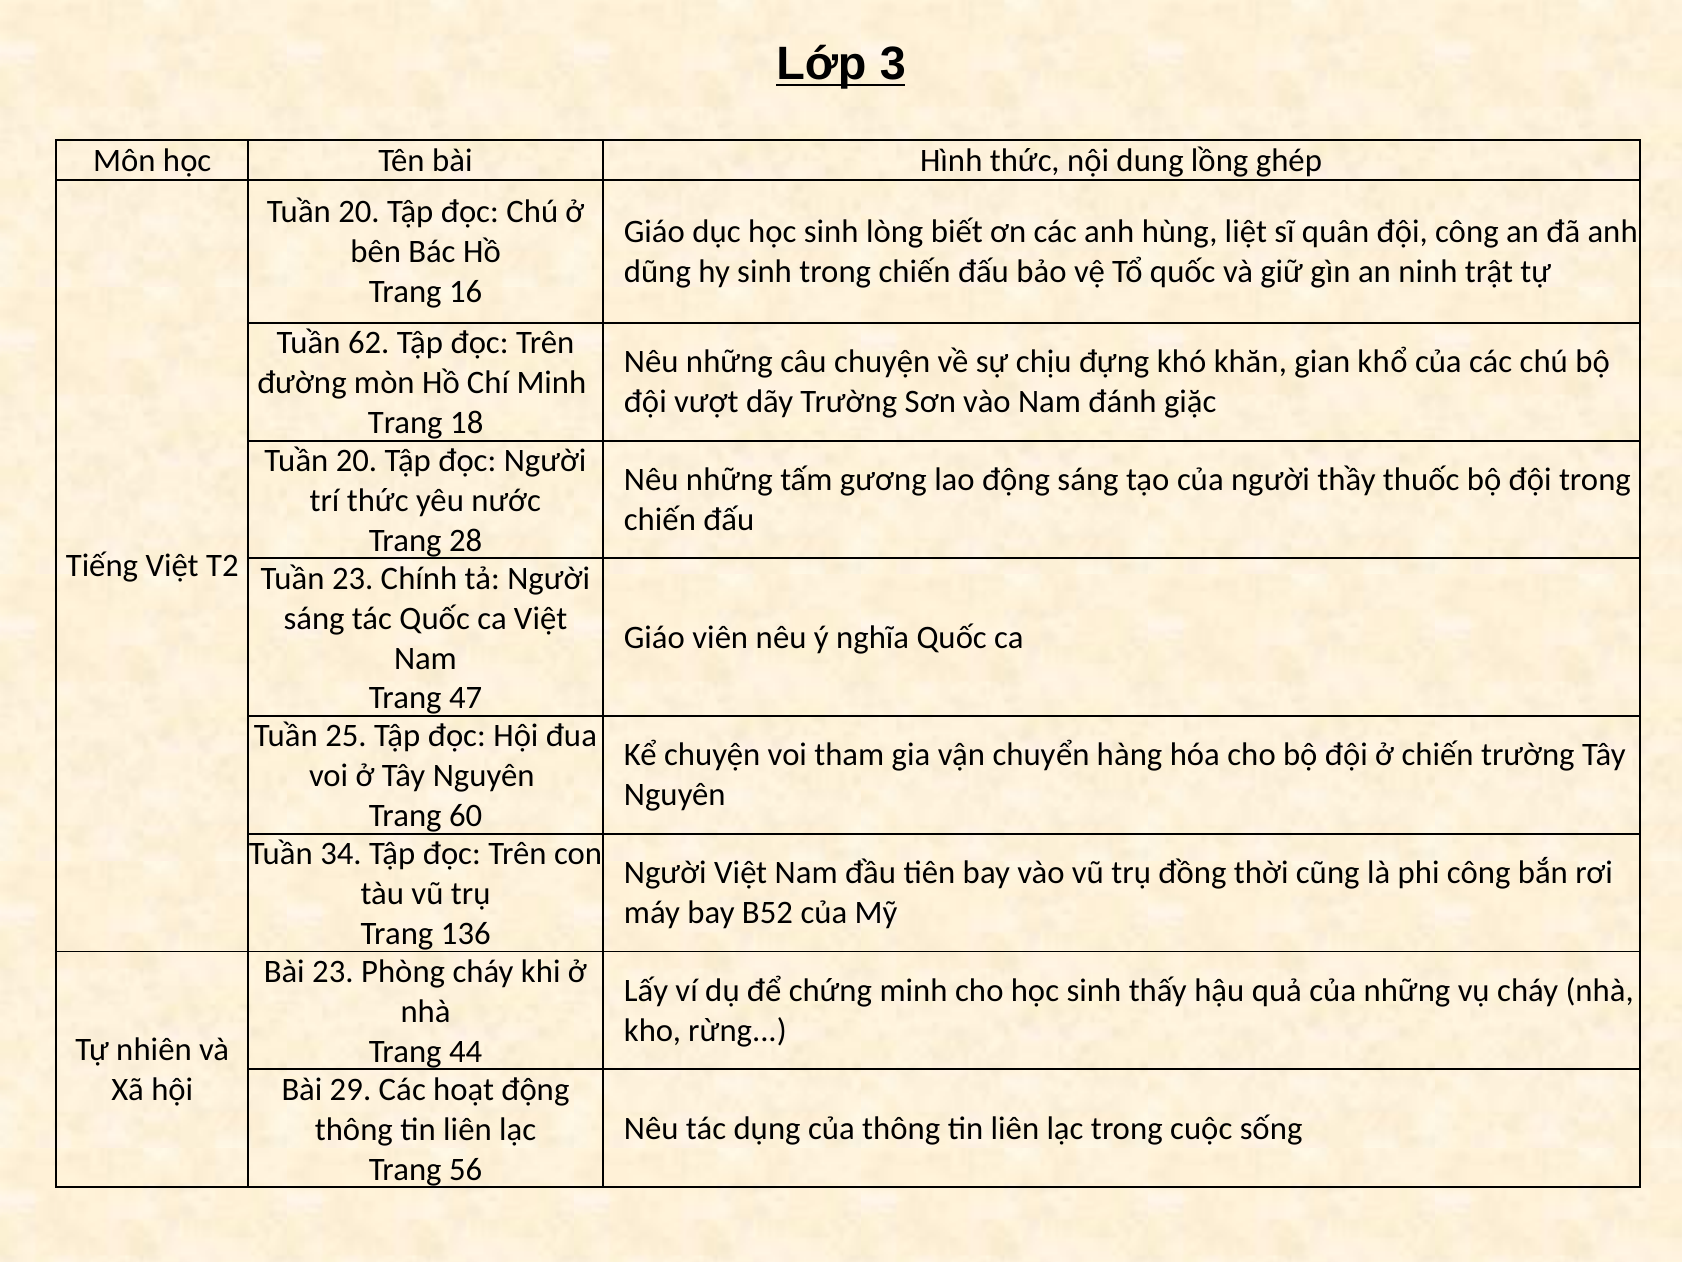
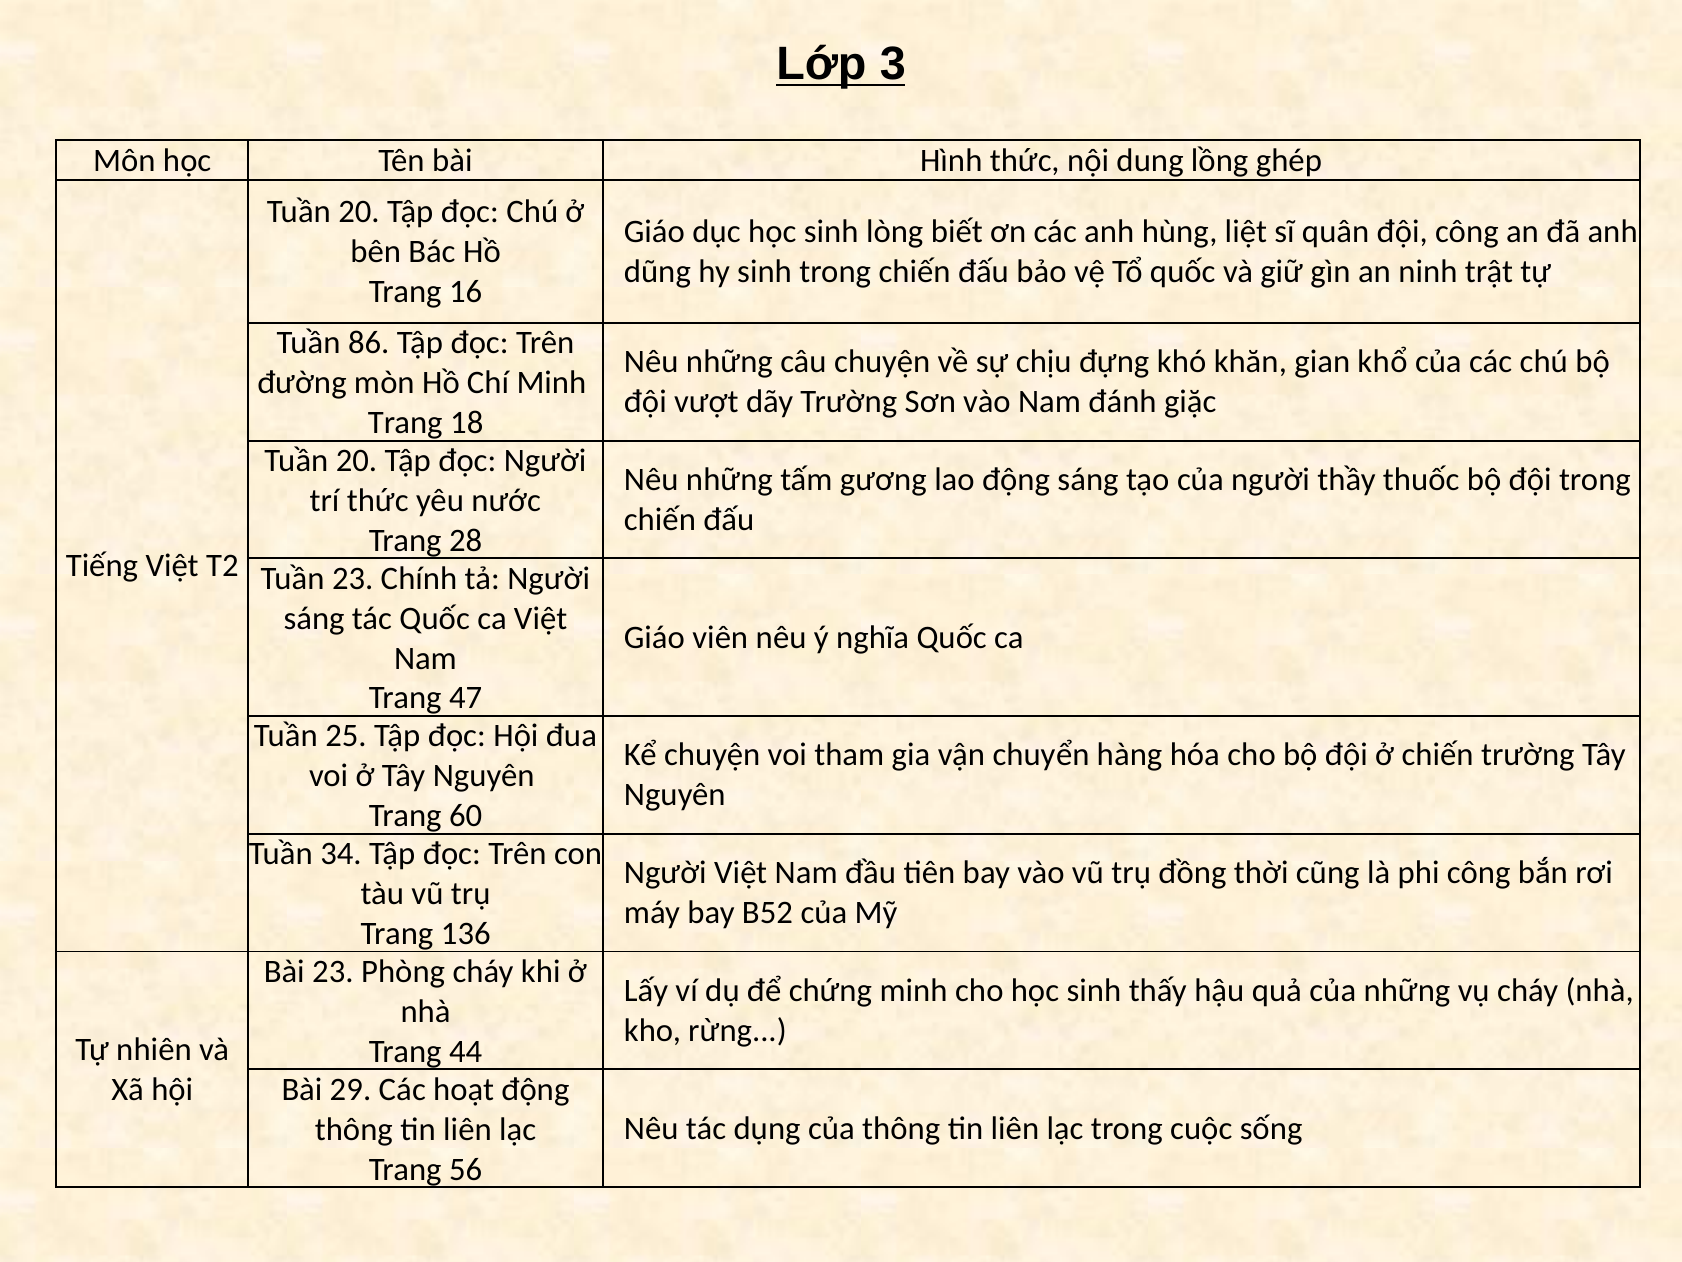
62: 62 -> 86 (369, 343)
